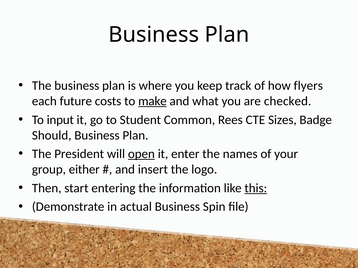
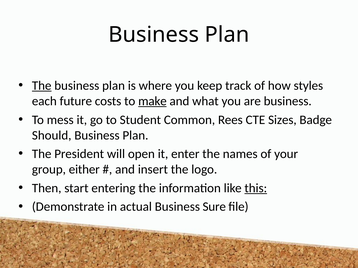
The underline: none -> present (42, 86)
flyers: flyers -> styles (308, 86)
are checked: checked -> business (288, 101)
input: input -> mess (60, 120)
open underline: present -> none (141, 154)
Spin: Spin -> Sure (214, 207)
